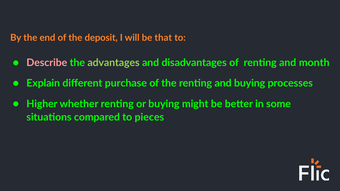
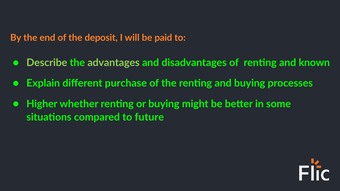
that: that -> paid (163, 38)
Describe colour: pink -> light green (47, 63)
month: month -> known (314, 63)
pieces: pieces -> future (149, 117)
